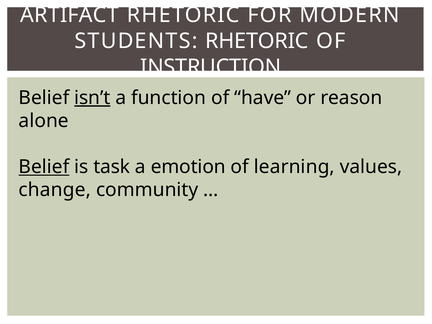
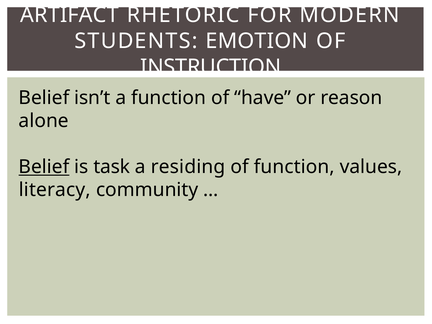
STUDENTS RHETORIC: RHETORIC -> EMOTION (257, 41)
isn’t underline: present -> none (92, 98)
emotion: emotion -> residing (188, 167)
of learning: learning -> function (294, 167)
change: change -> literacy (55, 190)
